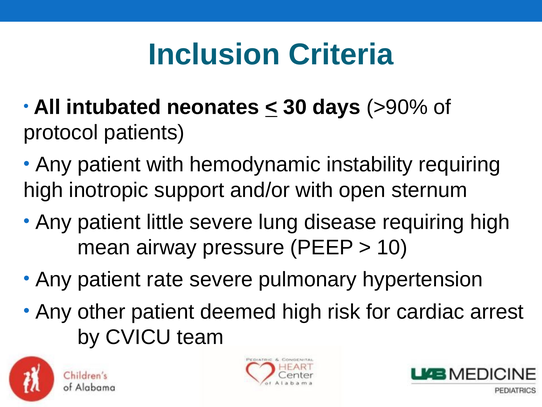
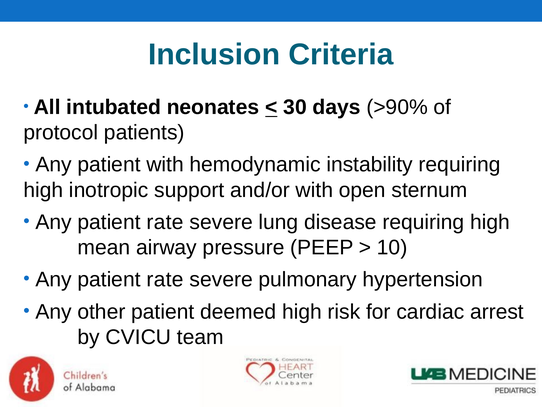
little: little -> rate (165, 222)
